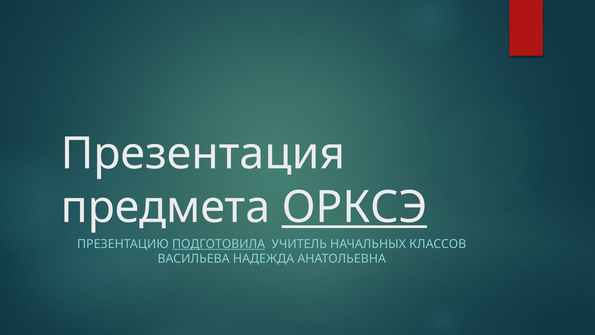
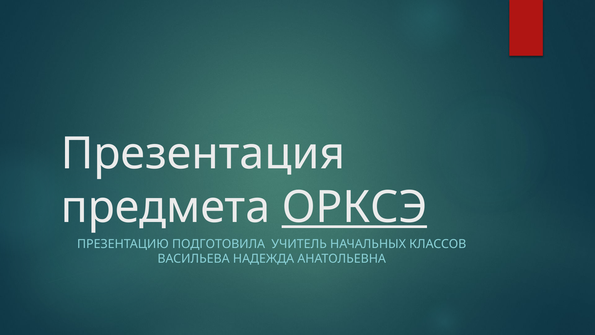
ПОДГОТОВИЛА underline: present -> none (219, 244)
